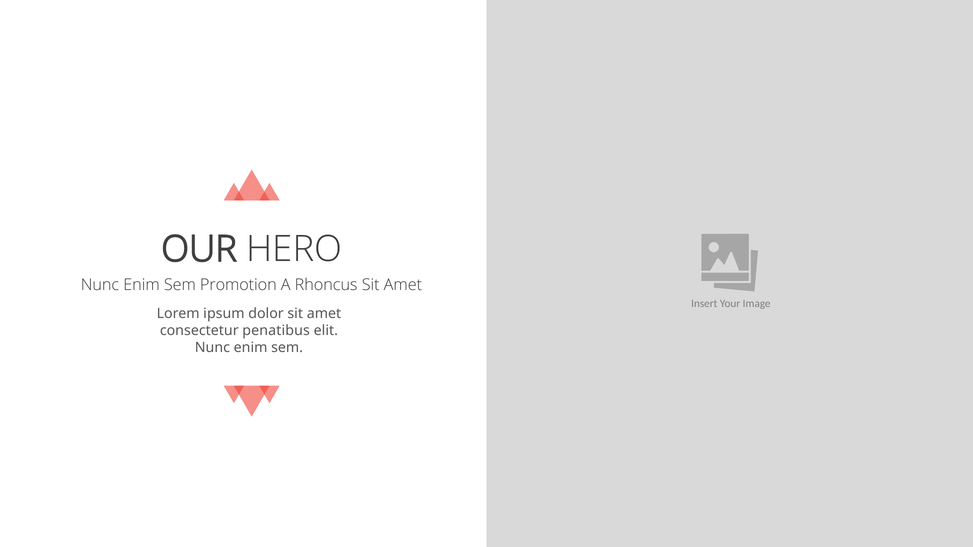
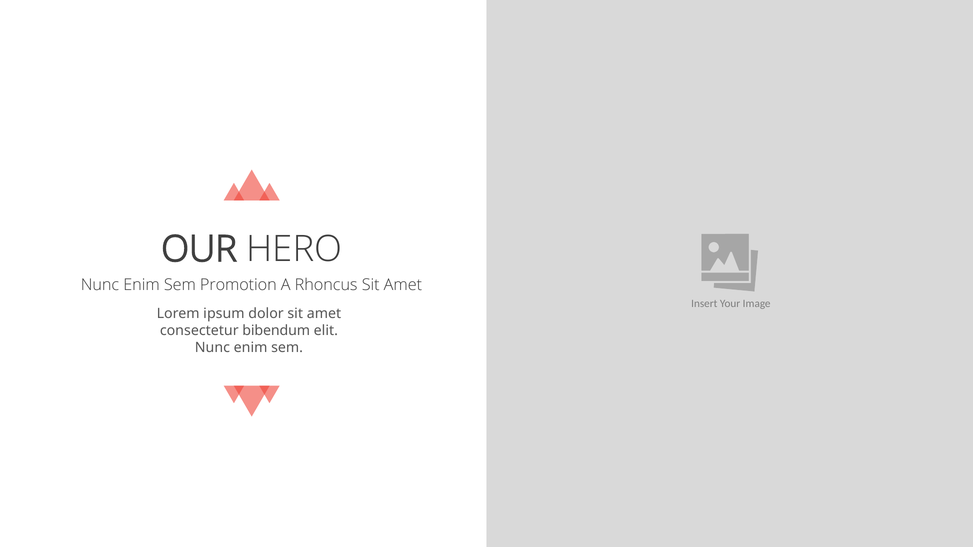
penatibus: penatibus -> bibendum (276, 331)
